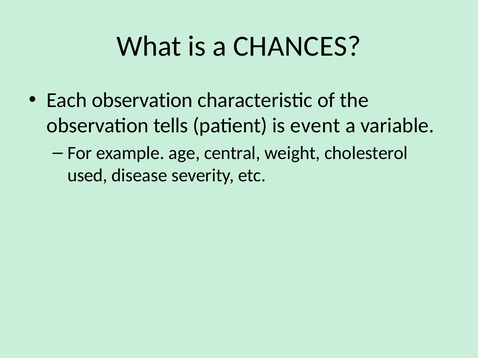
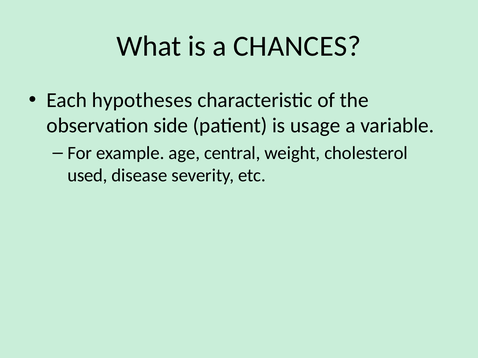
Each observation: observation -> hypotheses (142, 100)
tells: tells -> side (171, 126)
event: event -> usage (315, 126)
